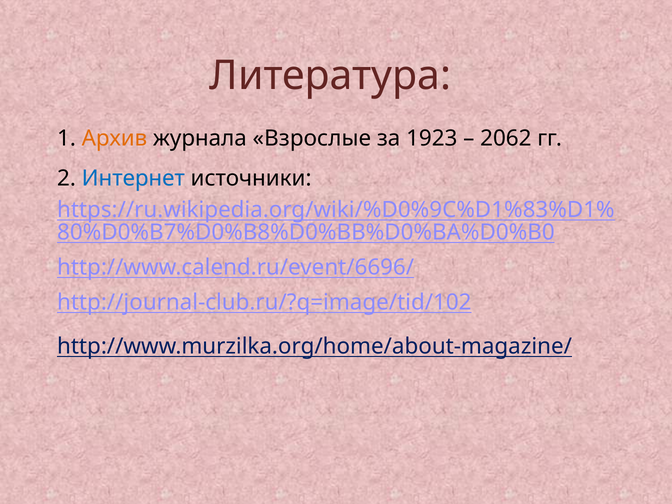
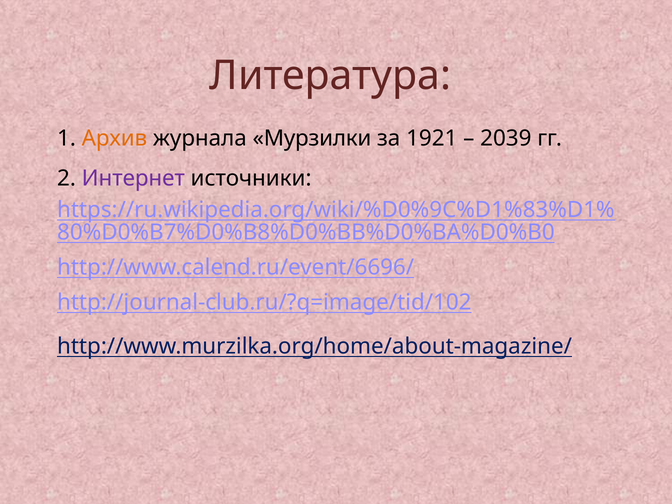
Взрослые: Взрослые -> Мурзилки (312, 138)
1923: 1923 -> 1921 (432, 138)
2062: 2062 -> 2039 (506, 138)
Интернет colour: blue -> purple (133, 179)
